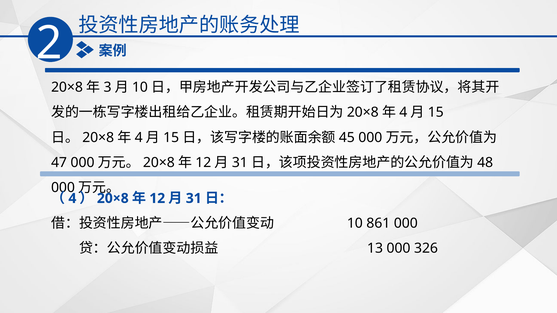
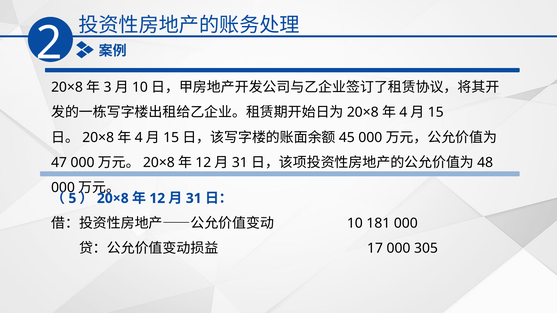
4: 4 -> 5 (72, 199)
861: 861 -> 181 (378, 224)
13: 13 -> 17 (375, 249)
326: 326 -> 305 (426, 249)
